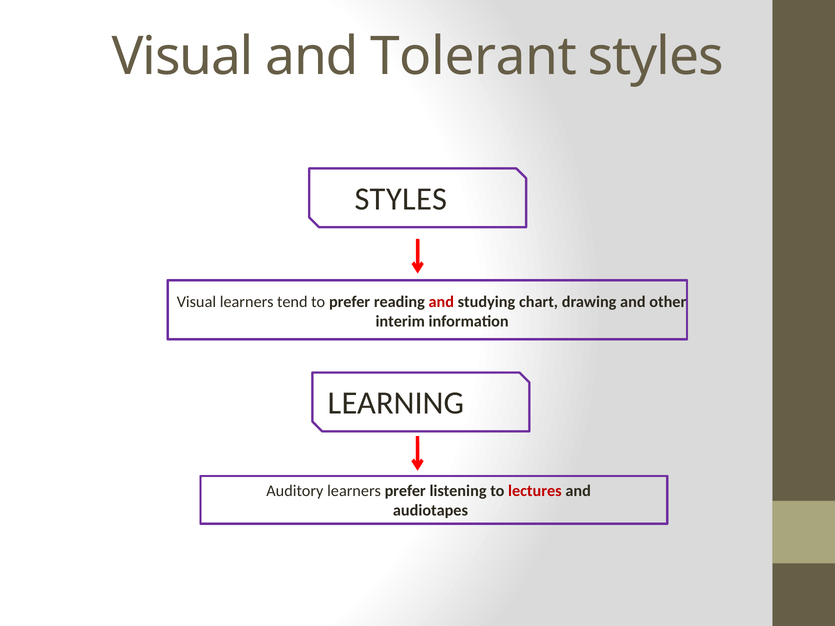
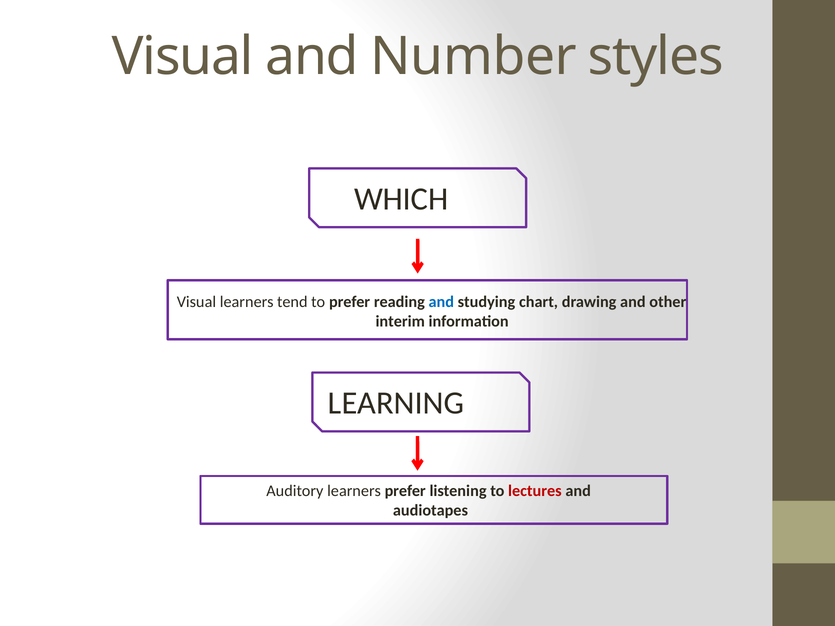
Tolerant: Tolerant -> Number (474, 57)
STYLES: STYLES -> WHICH (401, 199)
and colour: red -> blue (441, 302)
